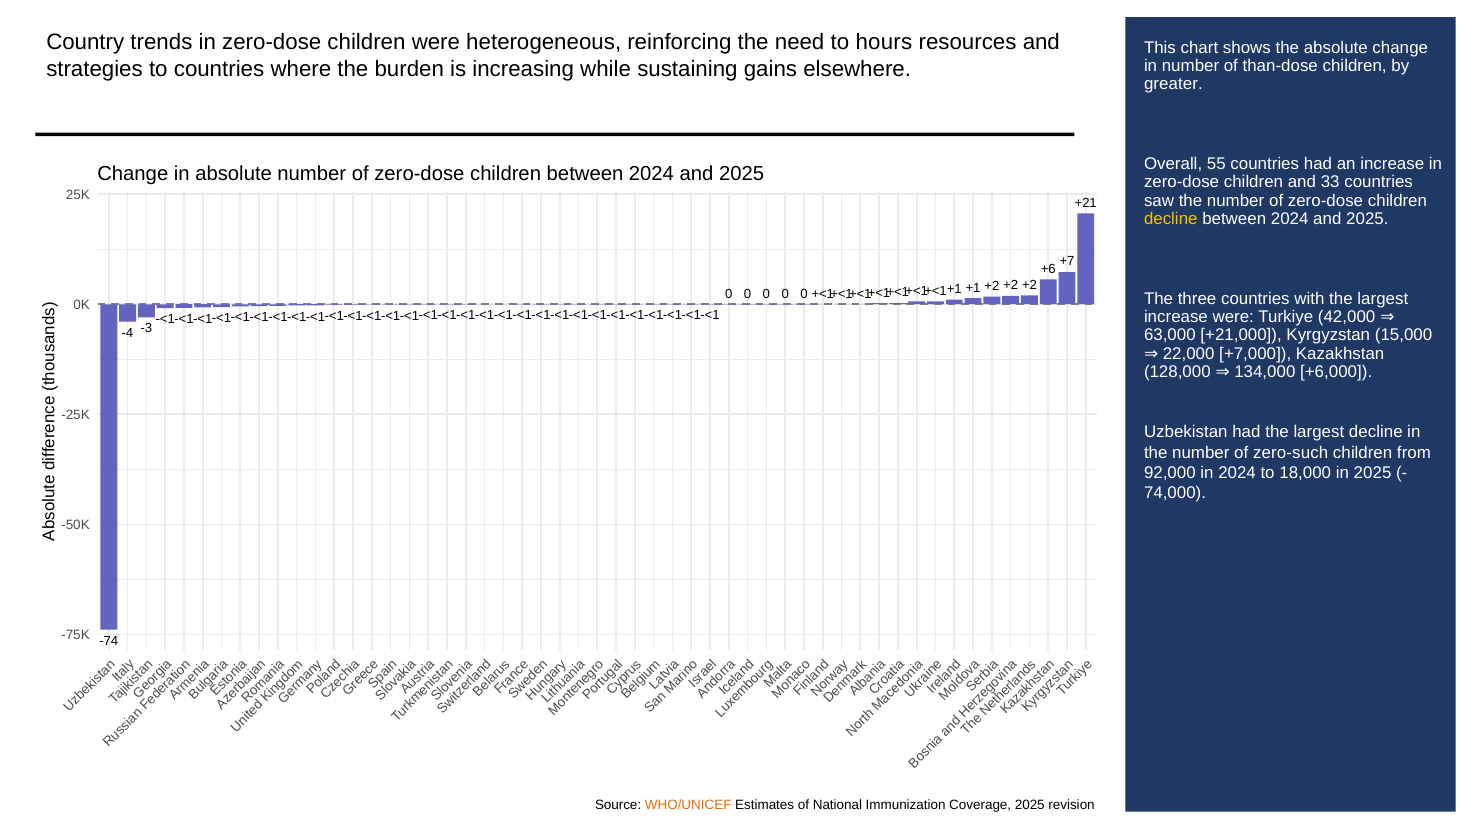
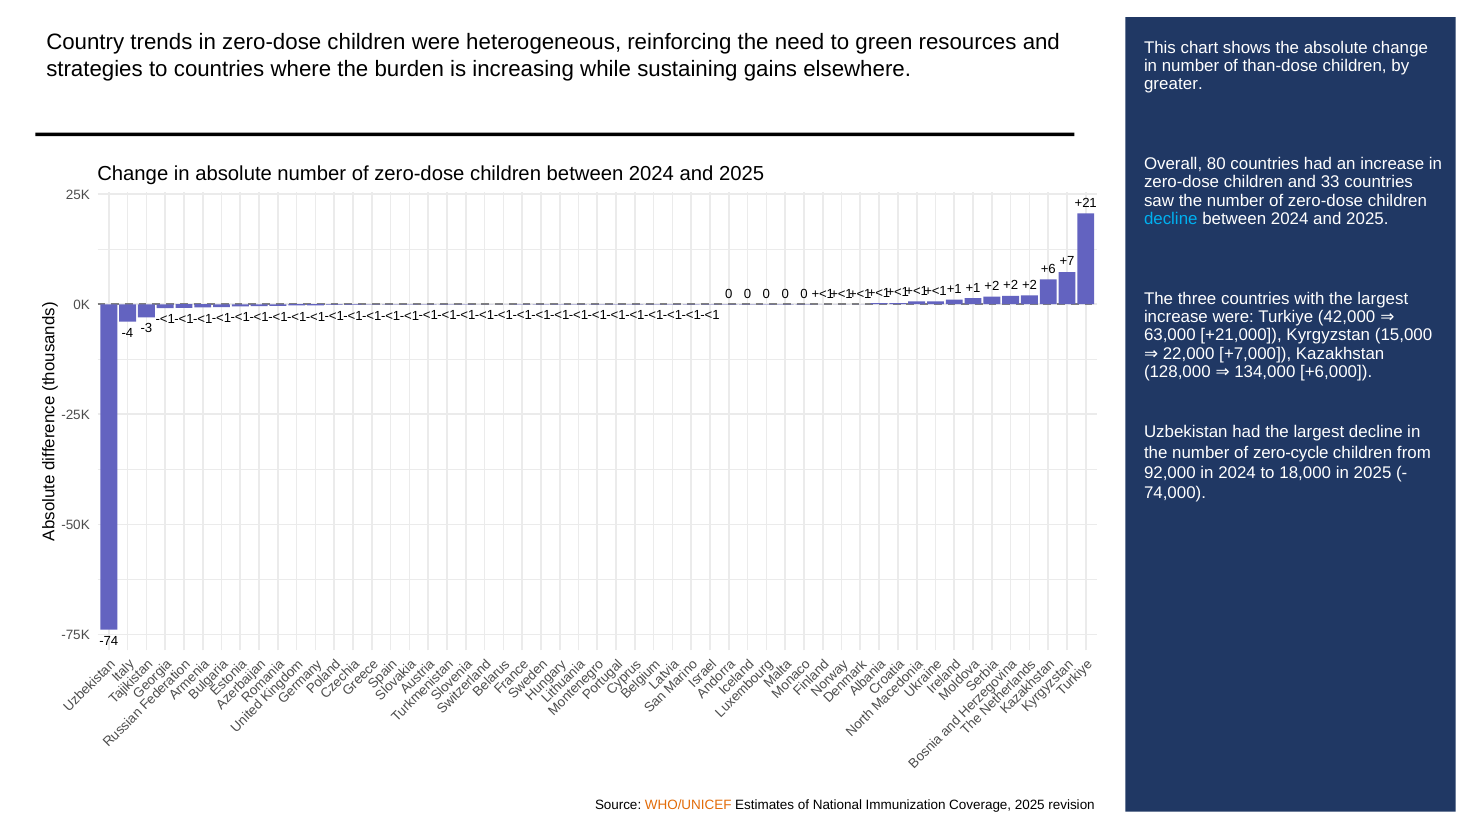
hours: hours -> green (884, 42)
55: 55 -> 80 (1216, 164)
decline colour: yellow -> light blue (1171, 219)
zero-such: zero-such -> zero-cycle (1291, 453)
